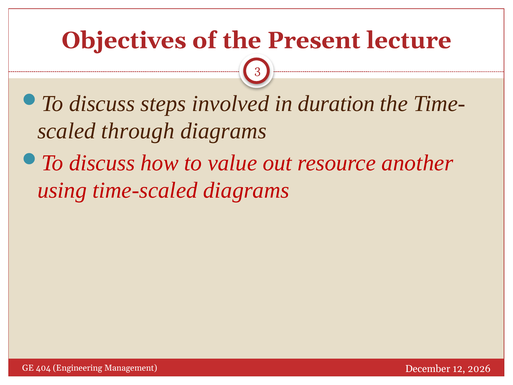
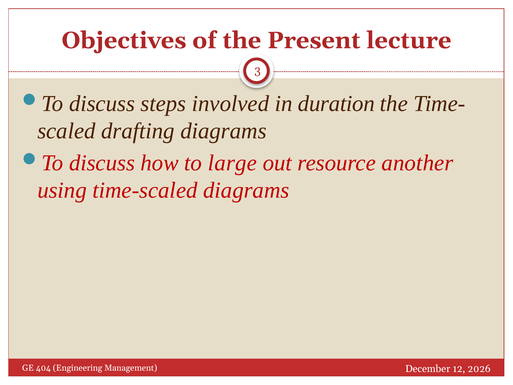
through: through -> drafting (138, 131)
value: value -> large (232, 163)
